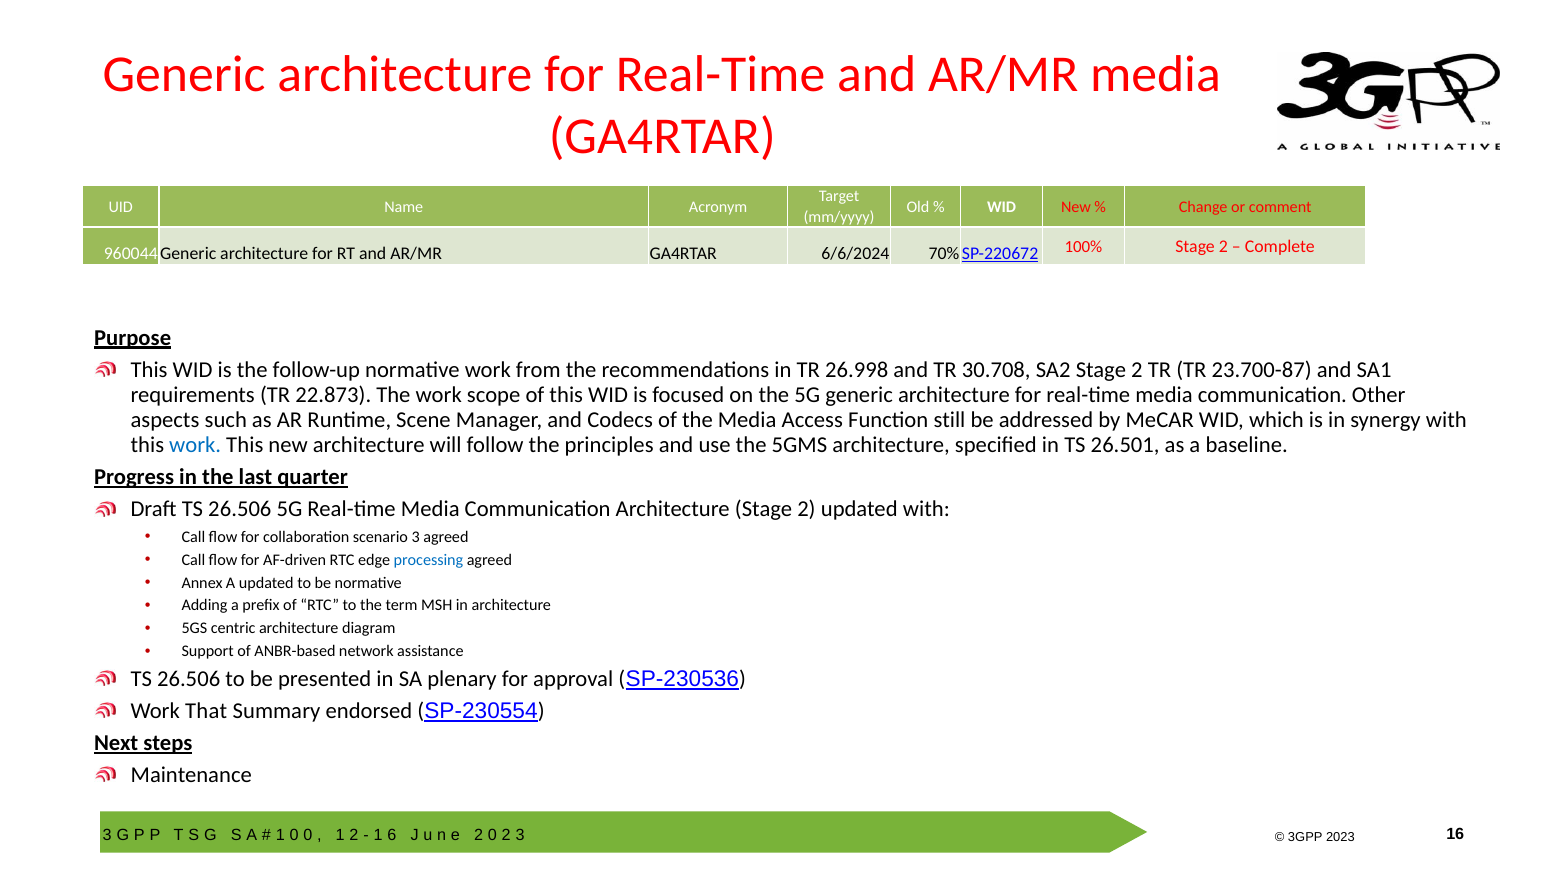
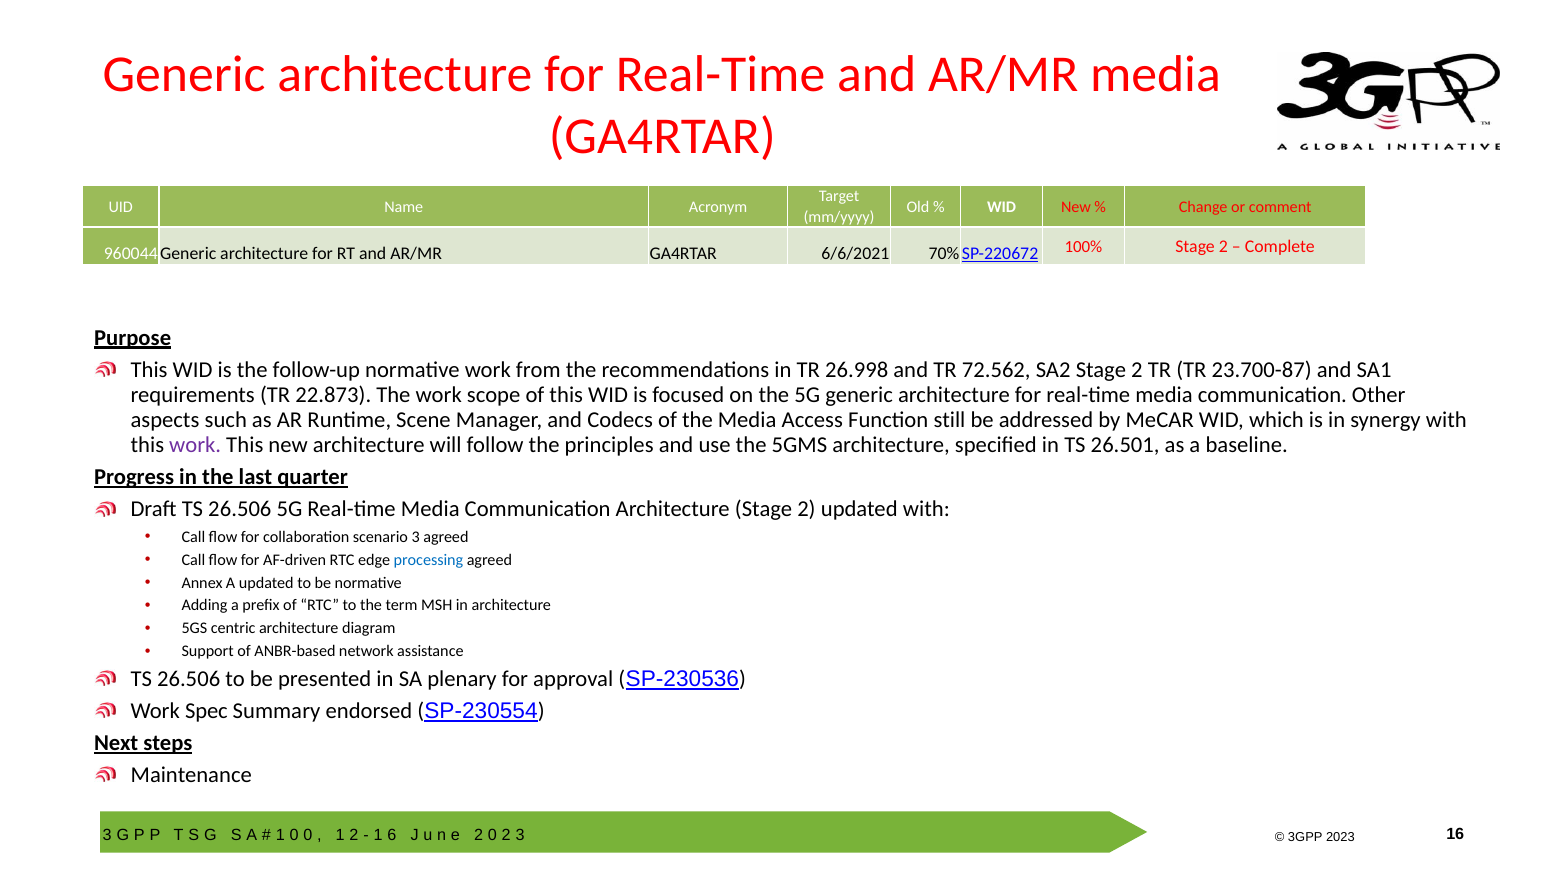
6/6/2024: 6/6/2024 -> 6/6/2021 (855, 254)
30.708: 30.708 -> 72.562 (996, 370)
work colour: blue -> purple (195, 445)
That: That -> Spec (206, 711)
